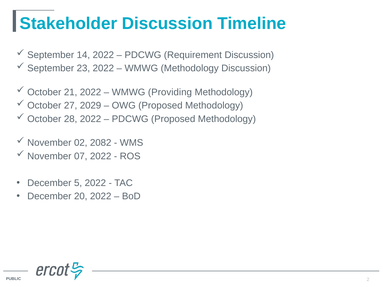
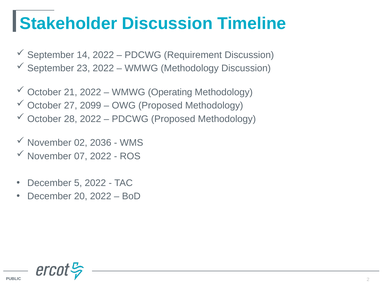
Providing: Providing -> Operating (170, 92)
2029: 2029 -> 2099 (91, 106)
2082: 2082 -> 2036 (101, 143)
